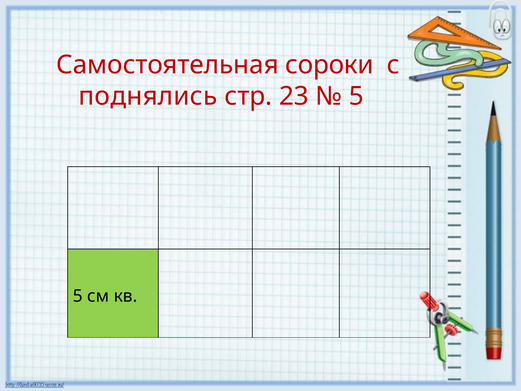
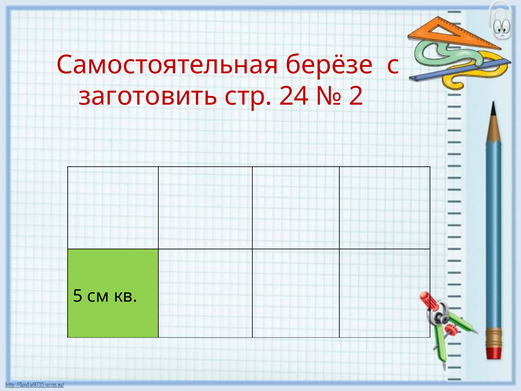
сороки: сороки -> берёзе (329, 65)
поднялись: поднялись -> заготовить (148, 96)
23: 23 -> 24 (294, 96)
5: 5 -> 2 (356, 96)
